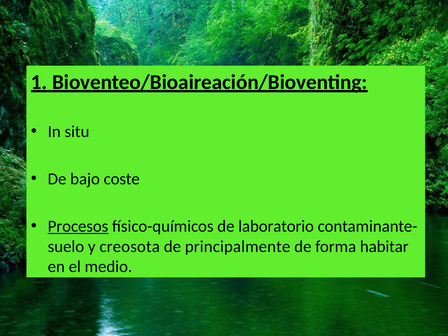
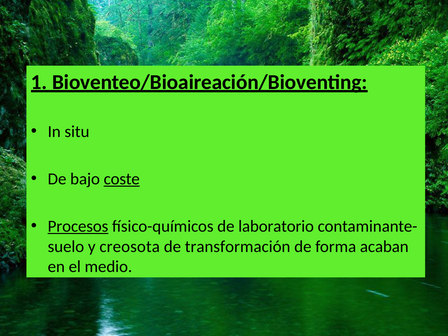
coste underline: none -> present (122, 179)
principalmente: principalmente -> transformación (238, 247)
habitar: habitar -> acaban (384, 247)
